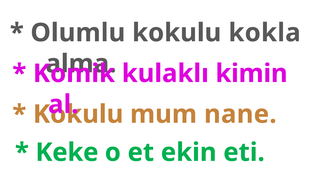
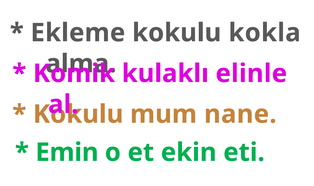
Olumlu: Olumlu -> Ekleme (78, 33)
kimin: kimin -> elinle (251, 73)
Keke: Keke -> Emin (67, 152)
